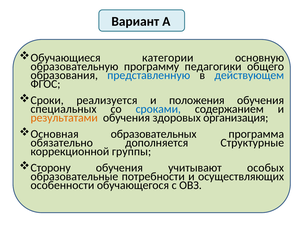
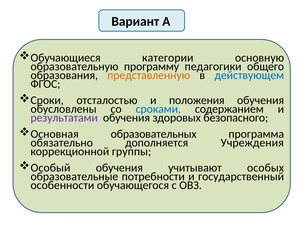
представленную colour: blue -> orange (149, 75)
реализуется: реализуется -> отсталостью (107, 100)
специальных: специальных -> обусловлены (64, 109)
результатами colour: orange -> purple (64, 118)
организация: организация -> безопасного (236, 118)
Структурные: Структурные -> Учреждения (252, 143)
Сторону: Сторону -> Особый (50, 168)
осуществляющих: осуществляющих -> государственный (241, 176)
